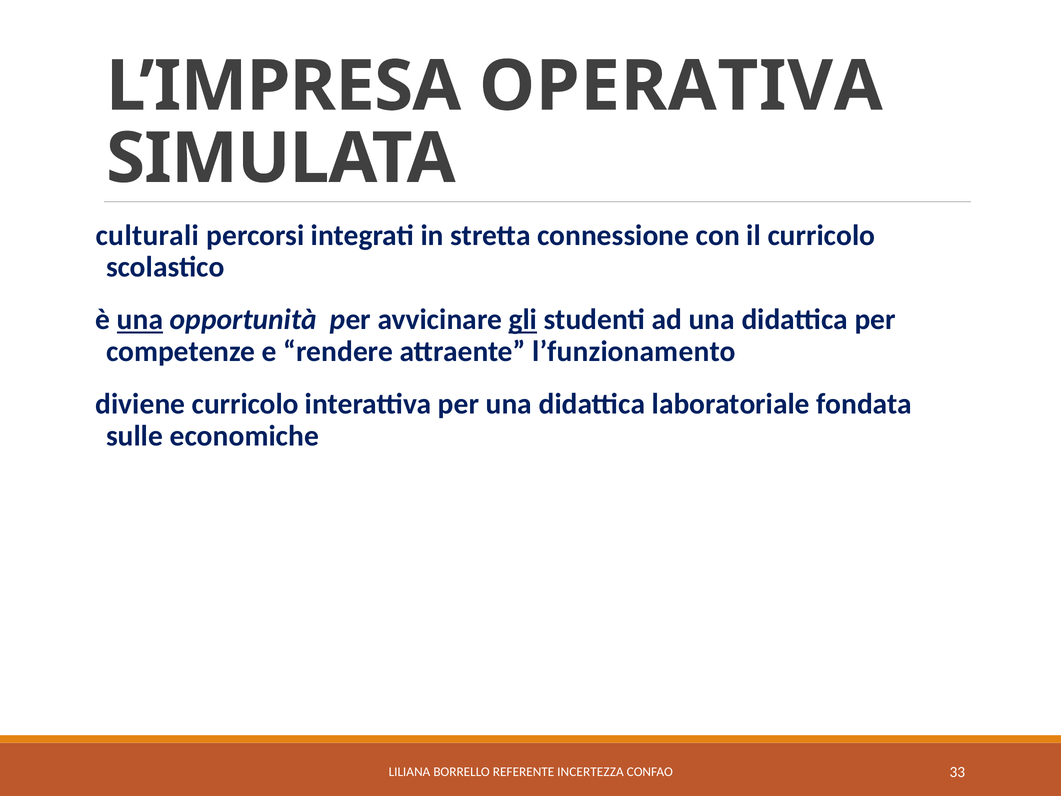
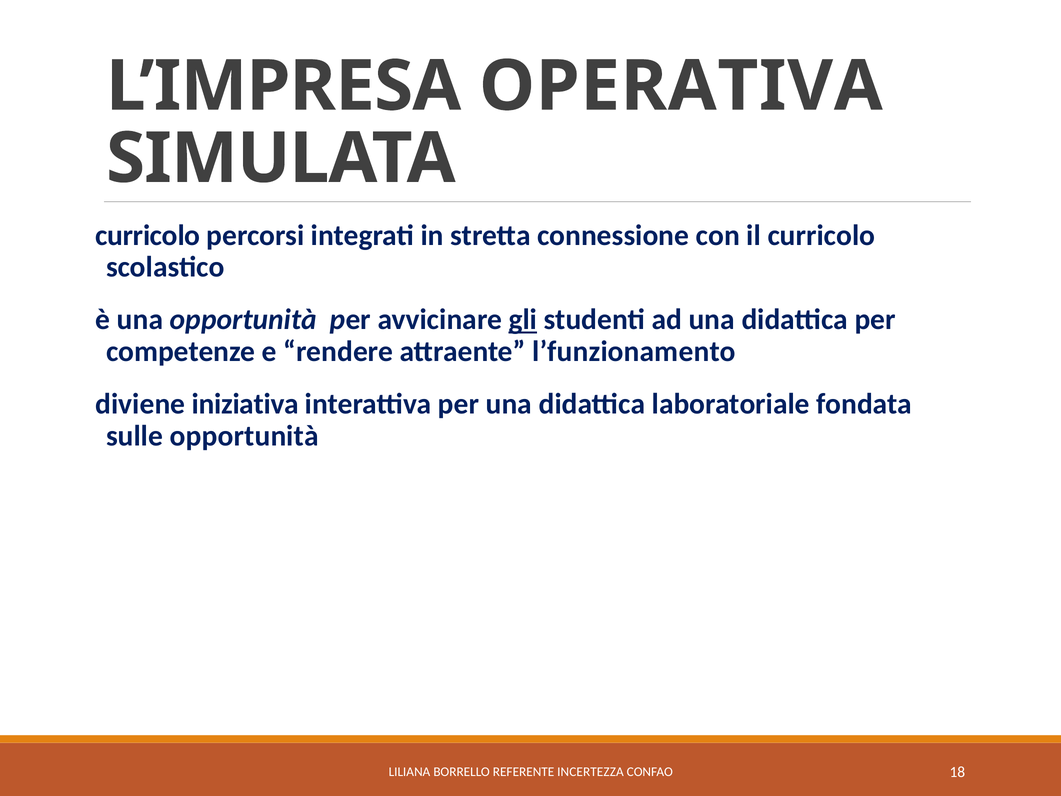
culturali: culturali -> curricolo (148, 235)
una underline: present -> none (140, 320)
diviene curricolo: curricolo -> iniziativa (245, 404)
sulle economiche: economiche -> opportunità (244, 436)
33: 33 -> 18 (957, 772)
